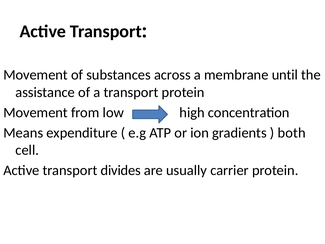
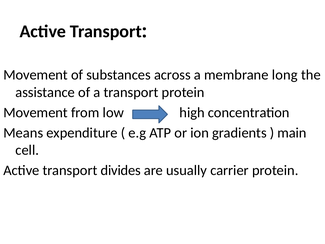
until: until -> long (285, 75)
both: both -> main (292, 133)
